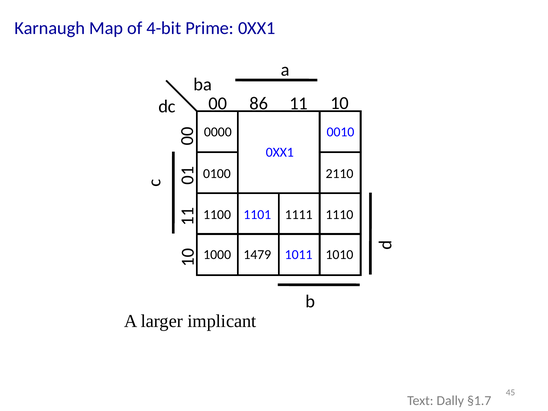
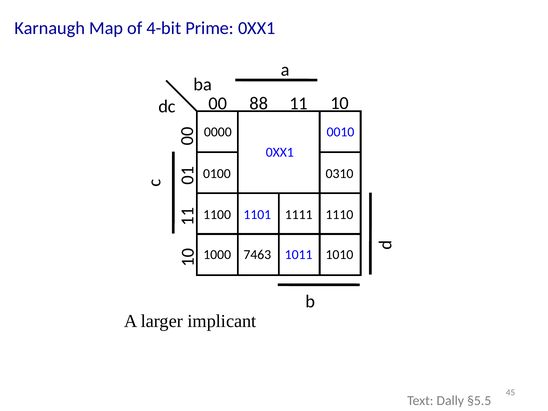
86: 86 -> 88 (259, 103)
2110: 2110 -> 0310 (340, 174)
1479: 1479 -> 7463 (257, 255)
§1.7: §1.7 -> §5.5 (479, 401)
